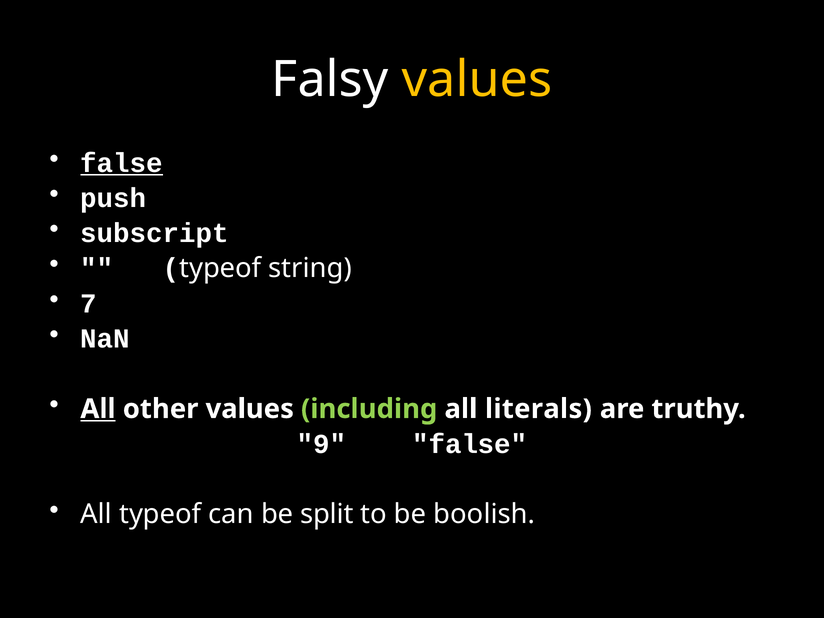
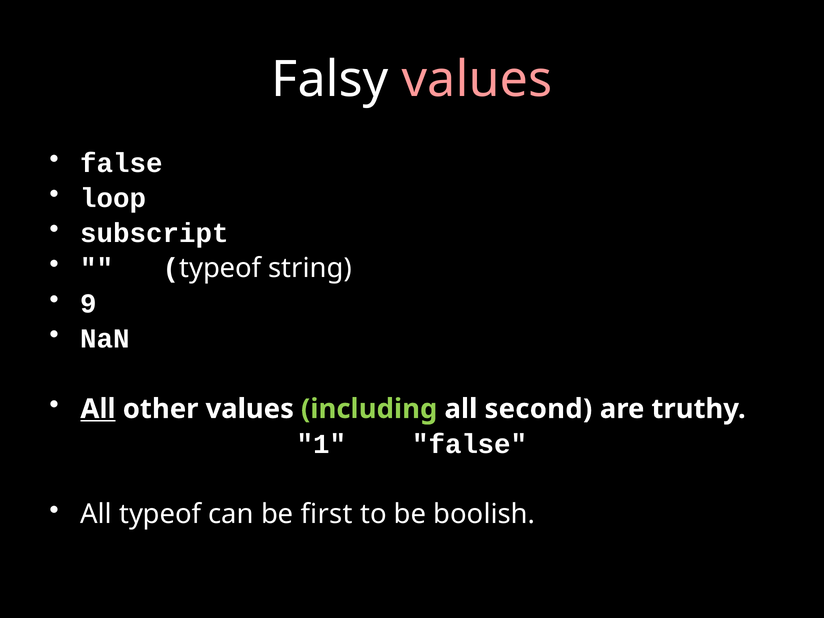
values colour: yellow -> pink (477, 80)
false underline: present -> none (122, 163)
push: push -> loop (113, 198)
7: 7 -> 9 (89, 304)
literals: literals -> second (538, 409)
9: 9 -> 1 (321, 444)
split: split -> first (327, 514)
